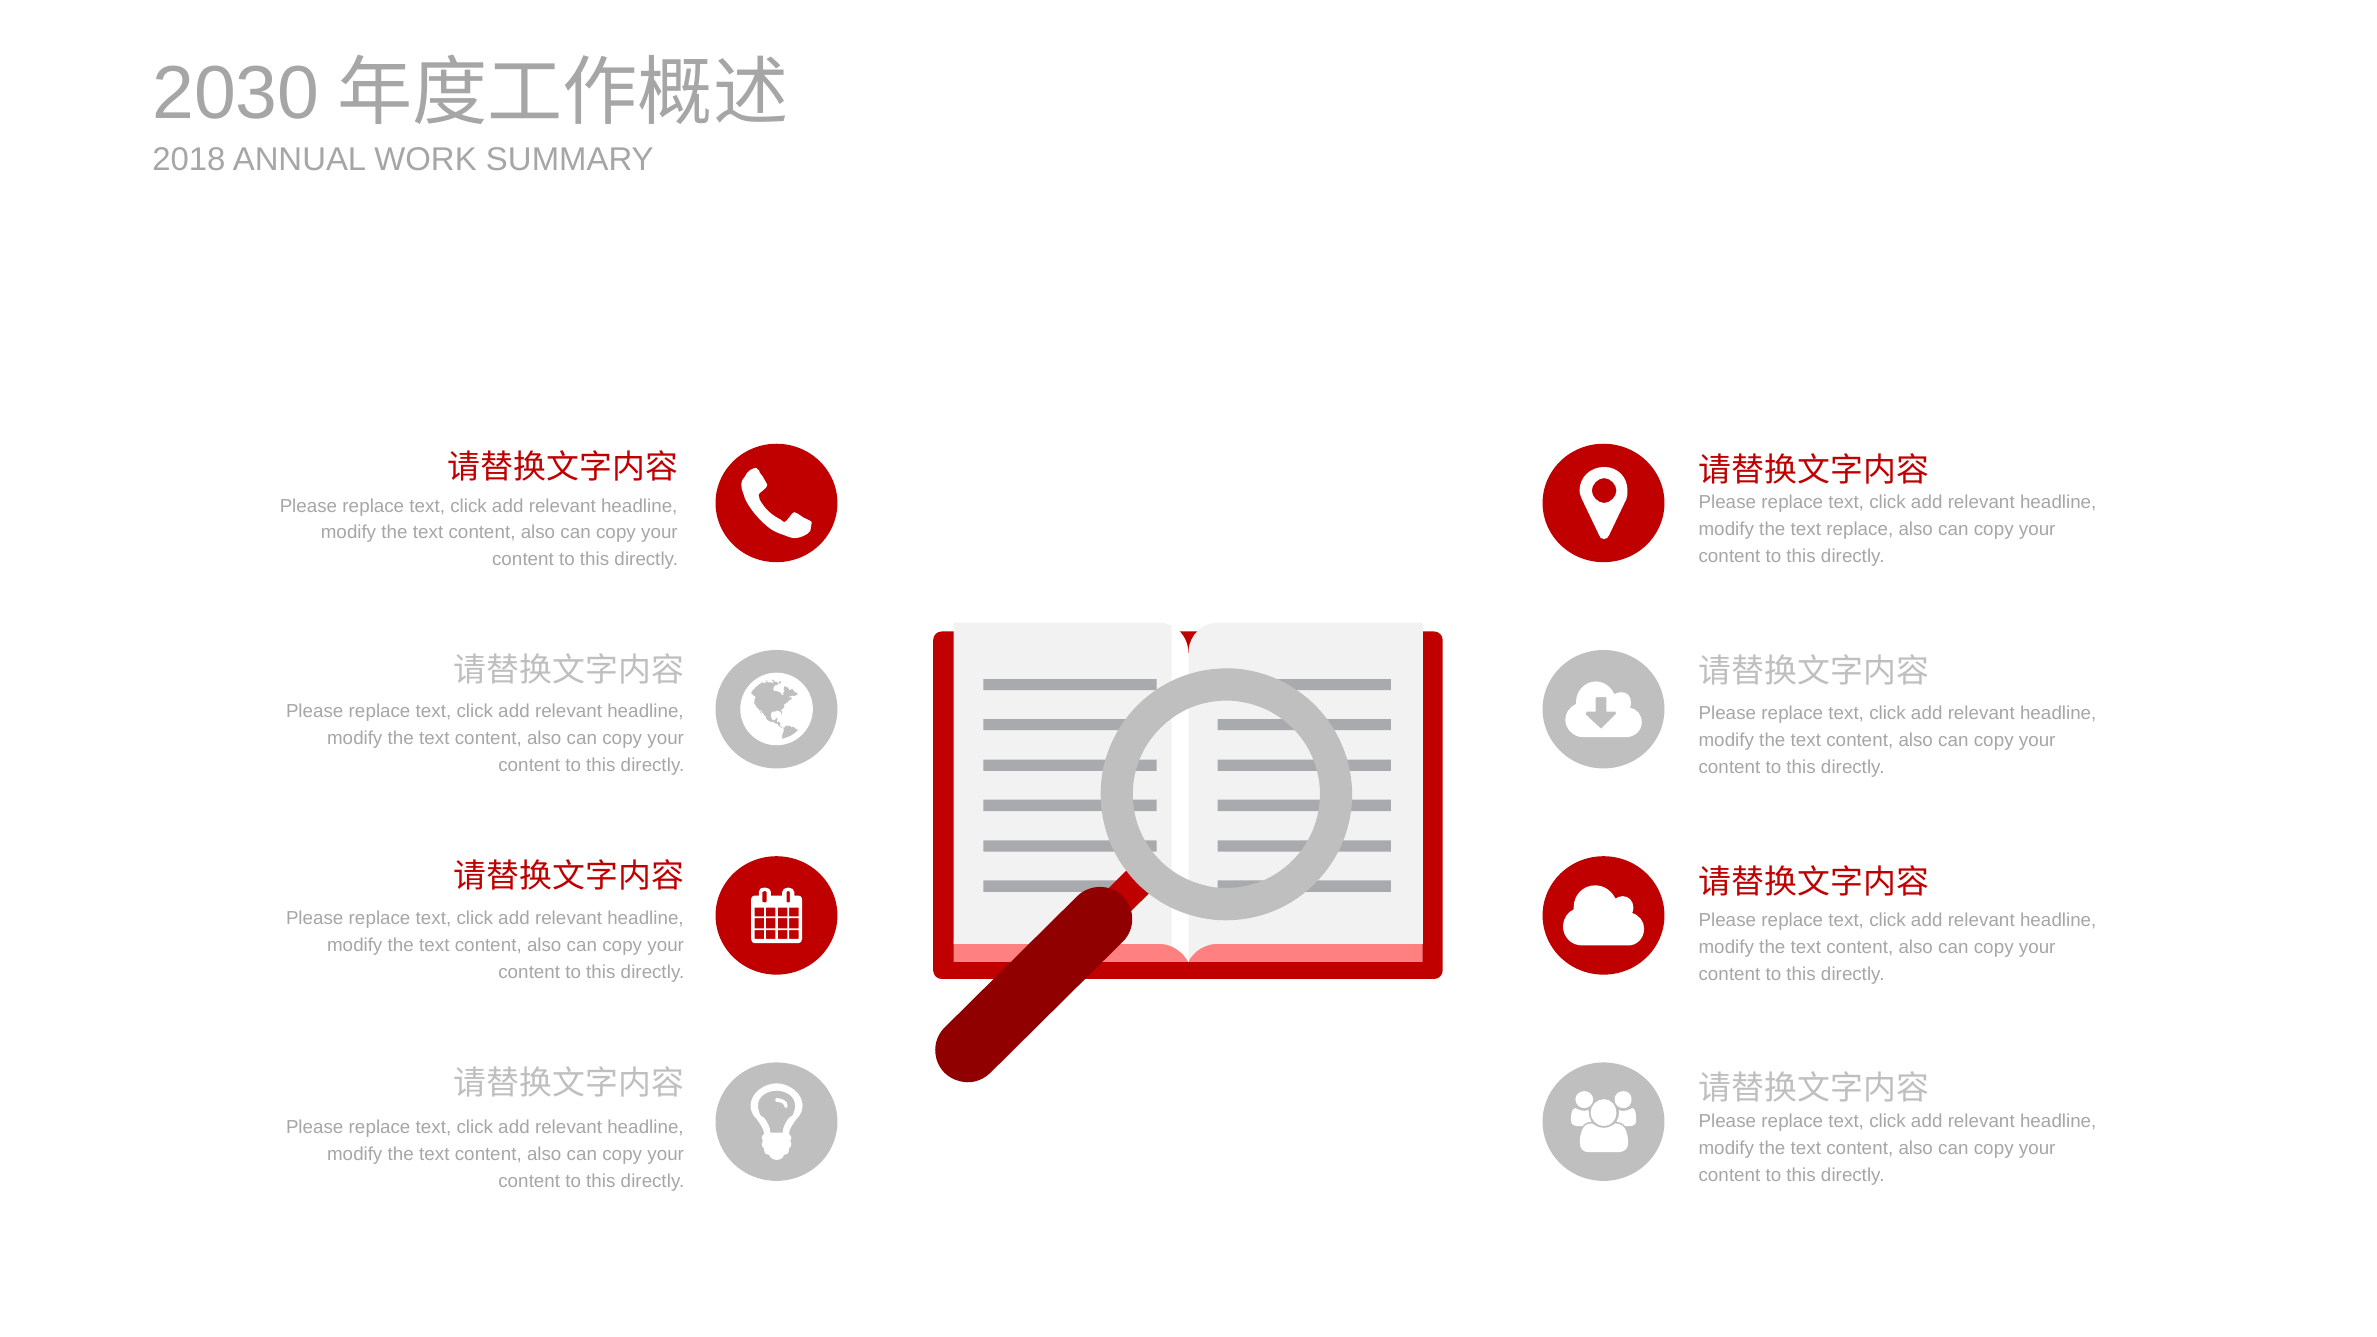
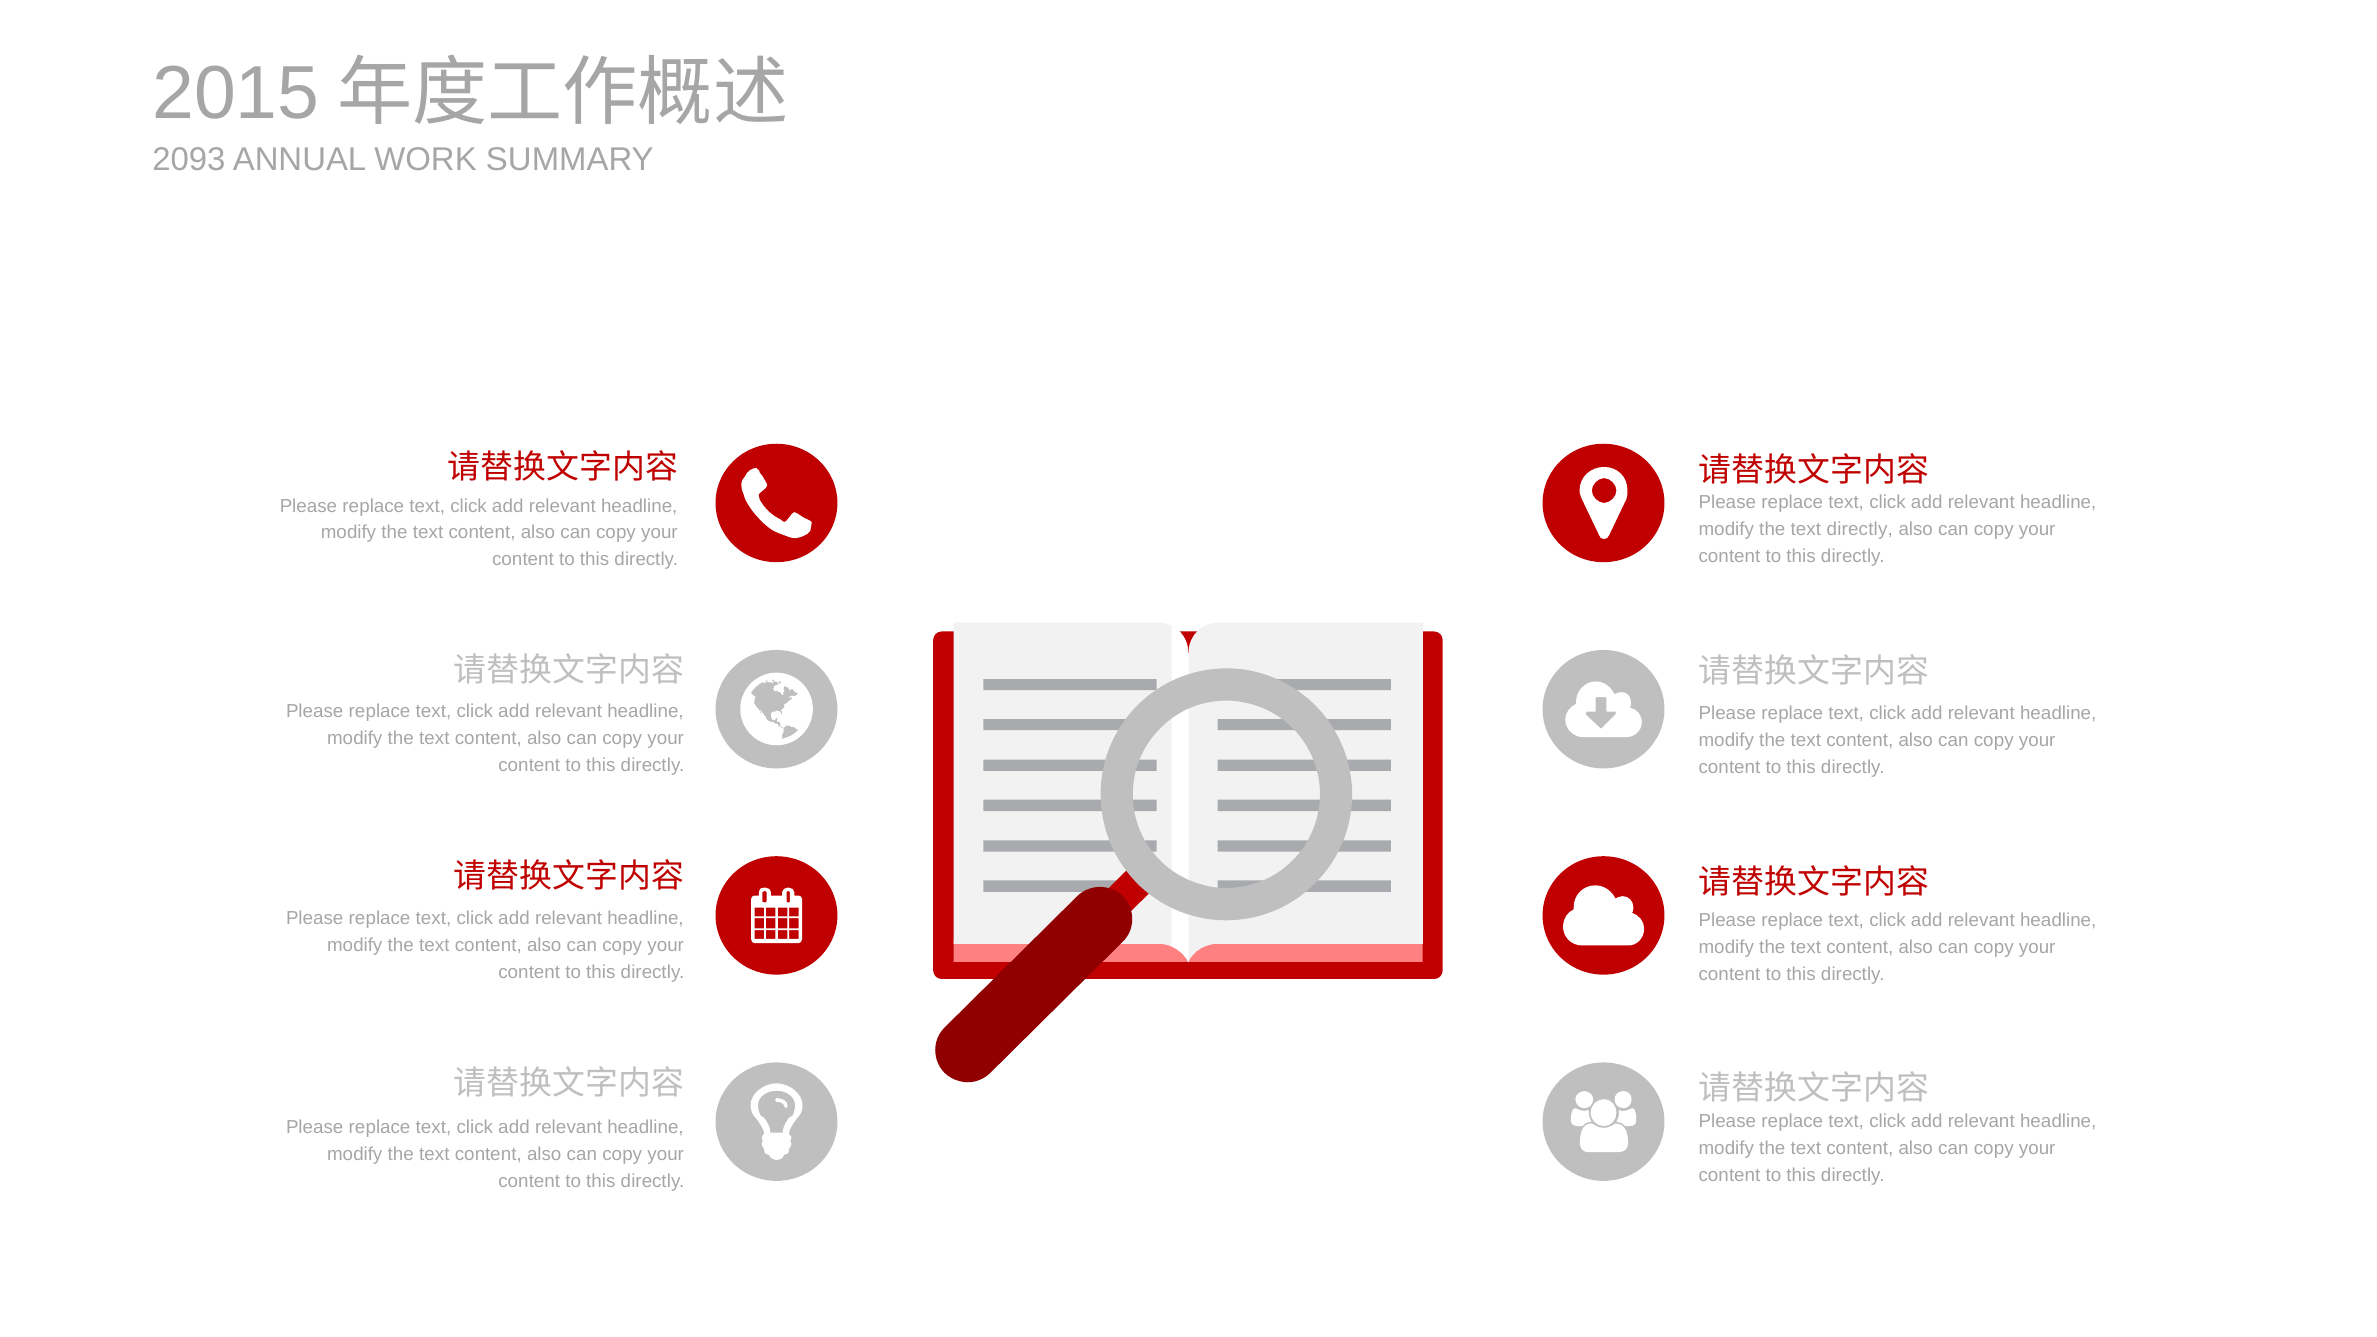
2030: 2030 -> 2015 (236, 94)
2018: 2018 -> 2093 (189, 160)
text replace: replace -> directly (1860, 530)
